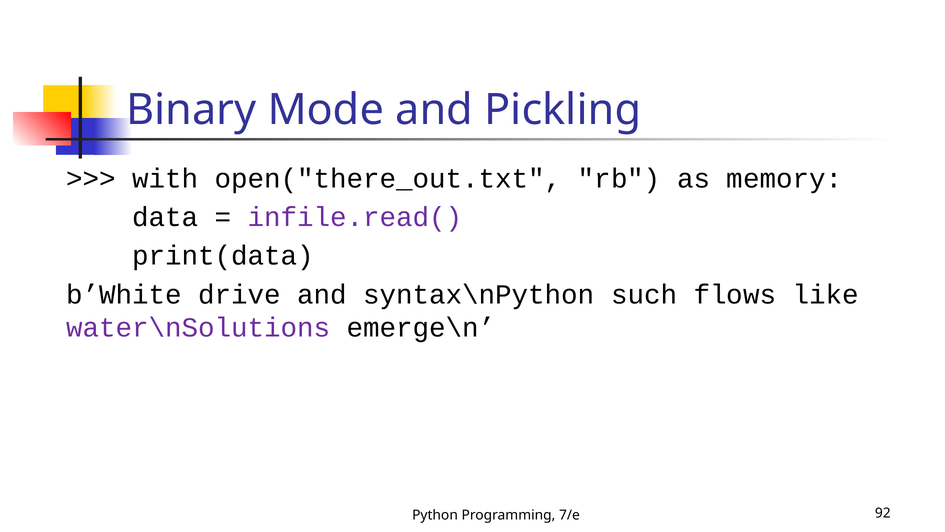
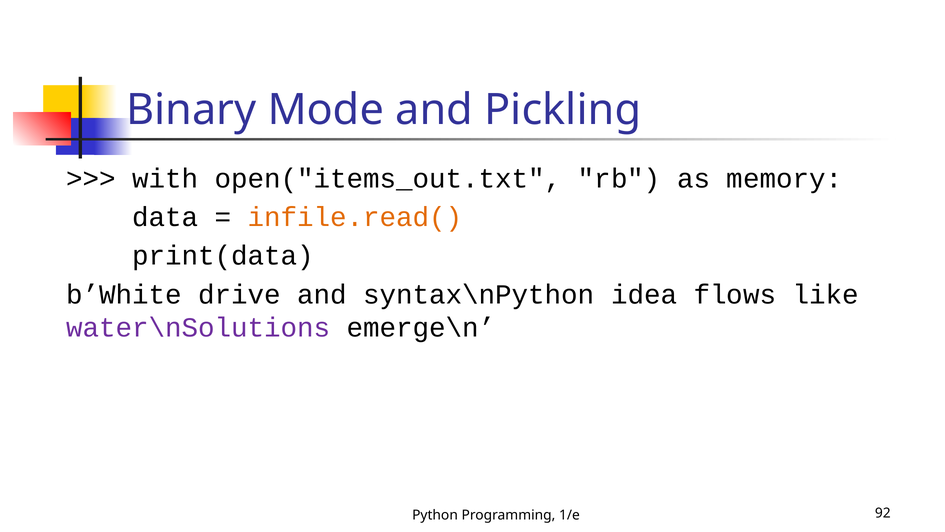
open("there_out.txt: open("there_out.txt -> open("items_out.txt (388, 178)
infile.read( colour: purple -> orange (355, 217)
such: such -> idea (644, 294)
7/e: 7/e -> 1/e (569, 515)
